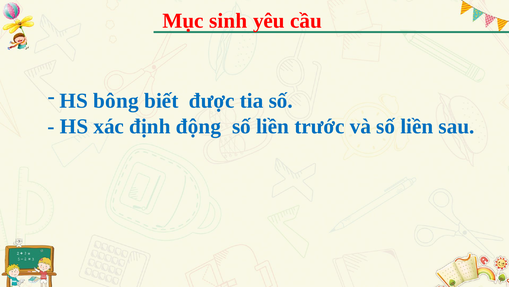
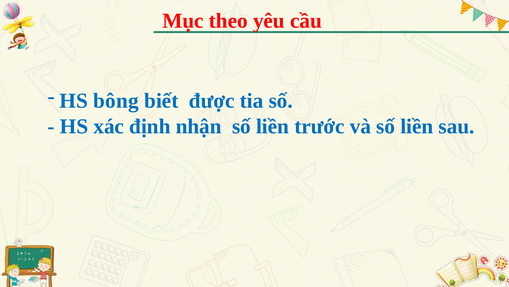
sinh: sinh -> theo (228, 21)
động: động -> nhận (199, 126)
